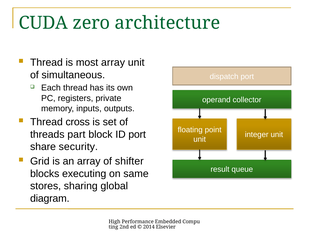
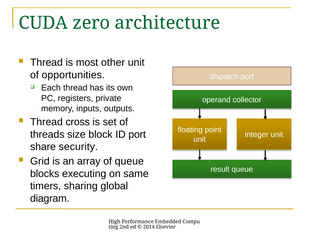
most array: array -> other (113, 63)
simultaneous: simultaneous -> opportunities (73, 75)
part: part -> size (76, 134)
of shifter: shifter -> queue (129, 161)
stores: stores -> timers (46, 186)
